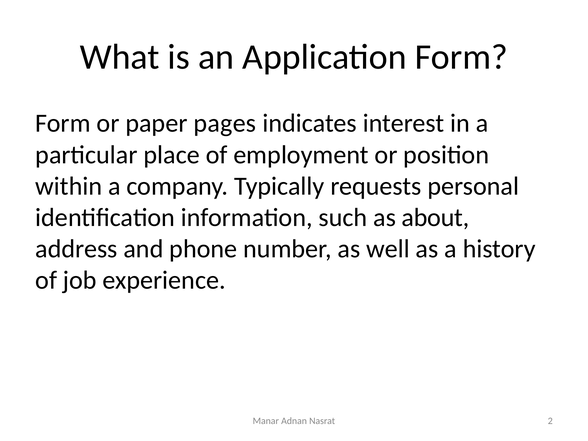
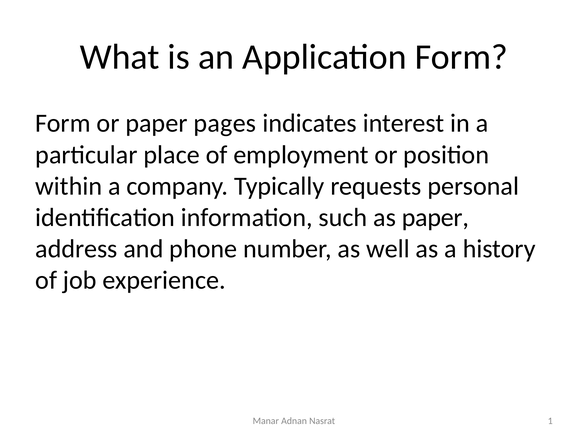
as about: about -> paper (435, 218)
2: 2 -> 1 (550, 421)
